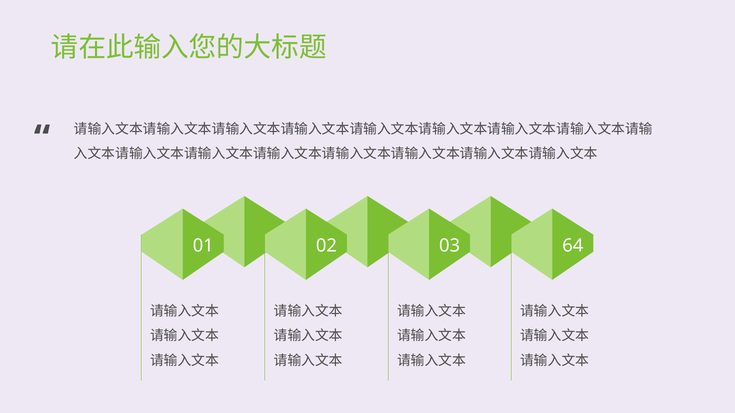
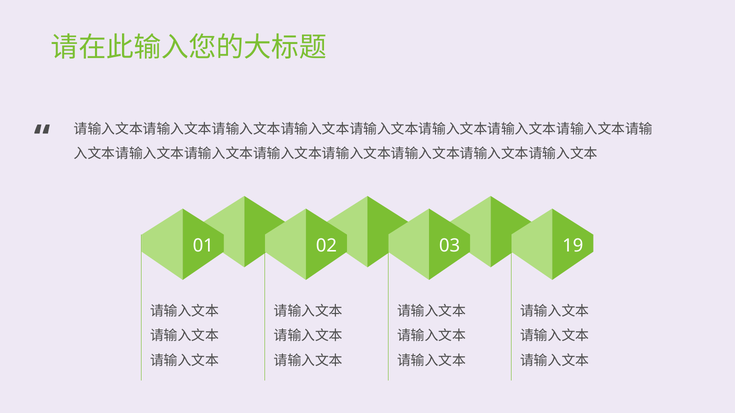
64: 64 -> 19 (573, 246)
